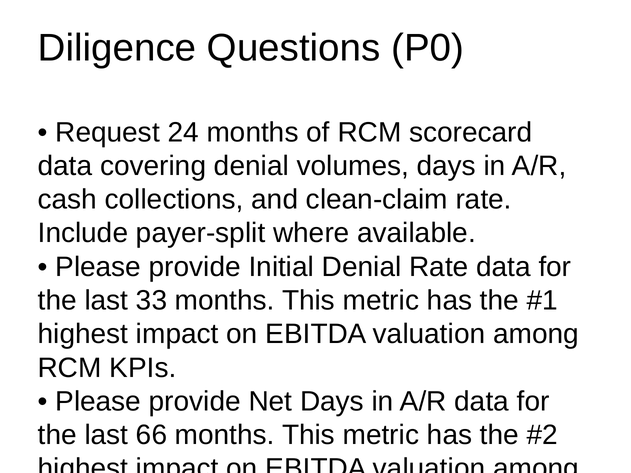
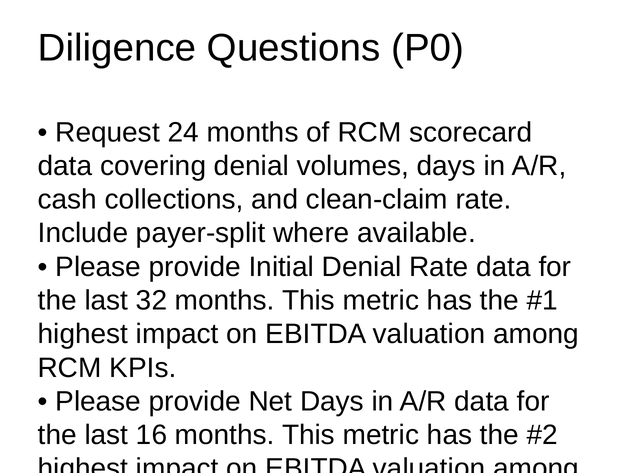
33: 33 -> 32 (152, 301)
66: 66 -> 16 (152, 435)
